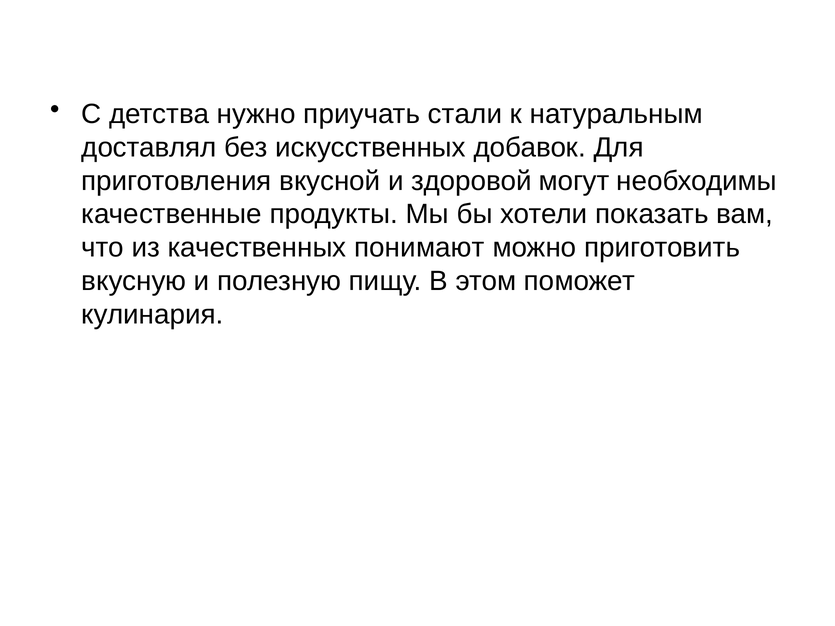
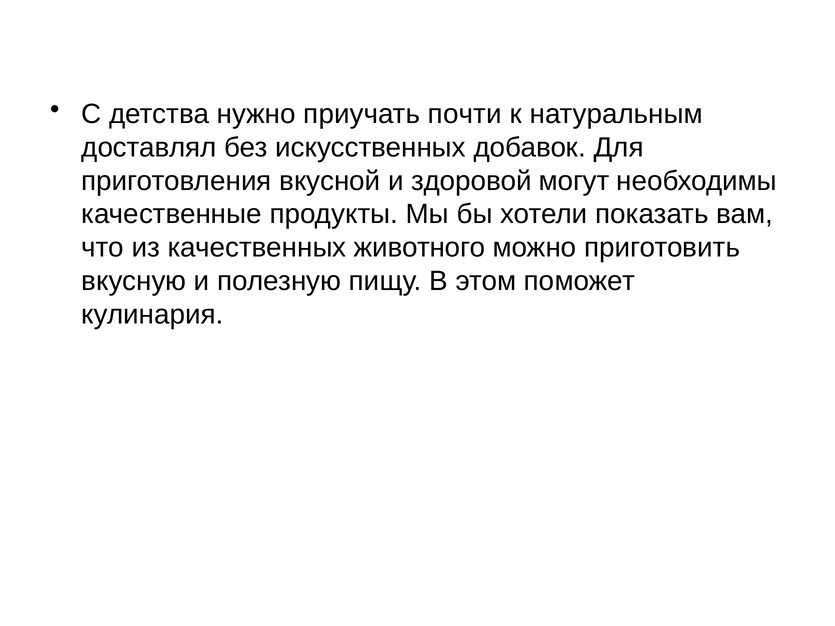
стали: стали -> почти (465, 114)
понимают: понимают -> животного (420, 248)
